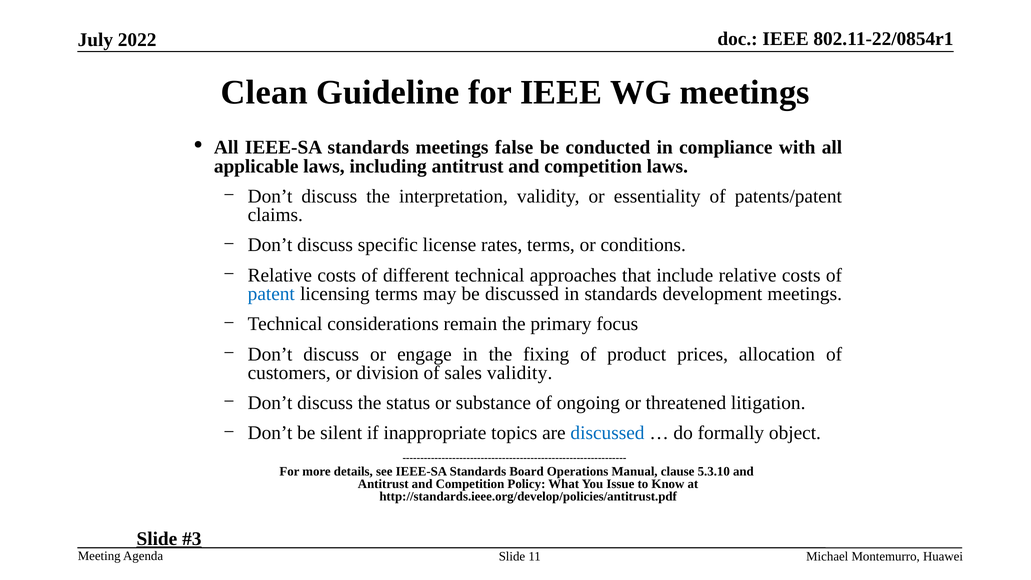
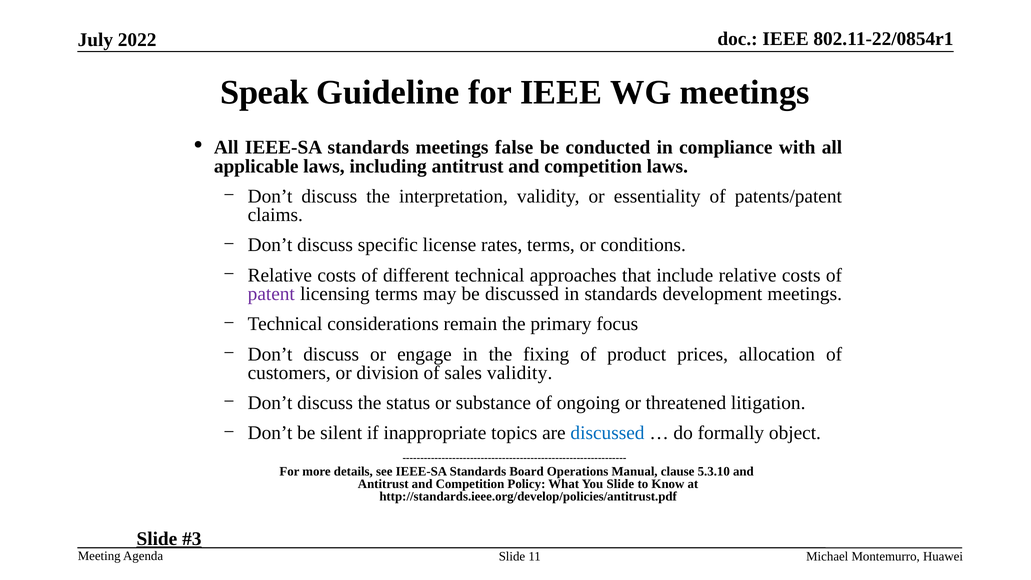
Clean: Clean -> Speak (265, 93)
patent colour: blue -> purple (271, 294)
You Issue: Issue -> Slide (620, 484)
